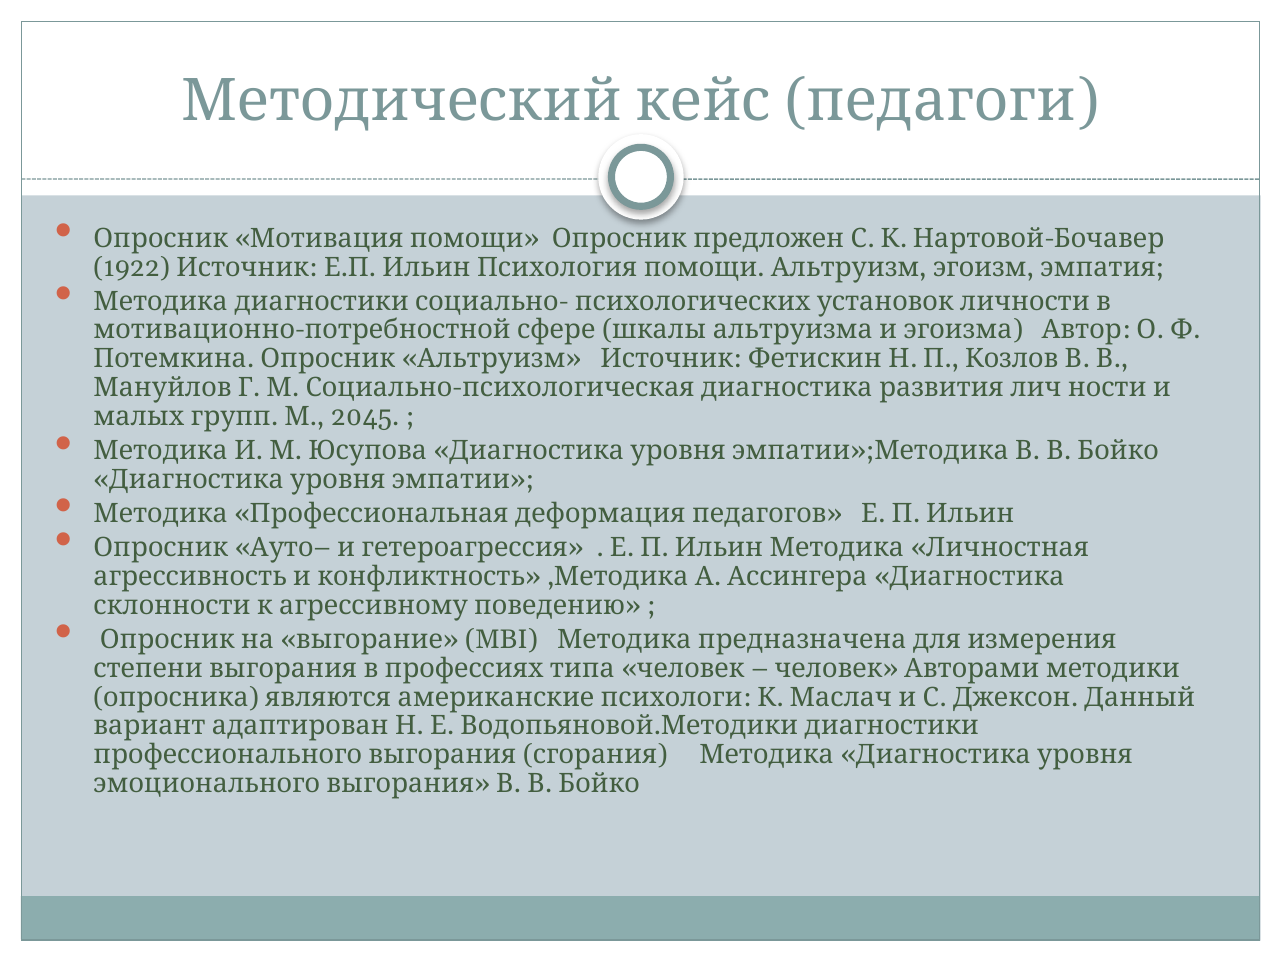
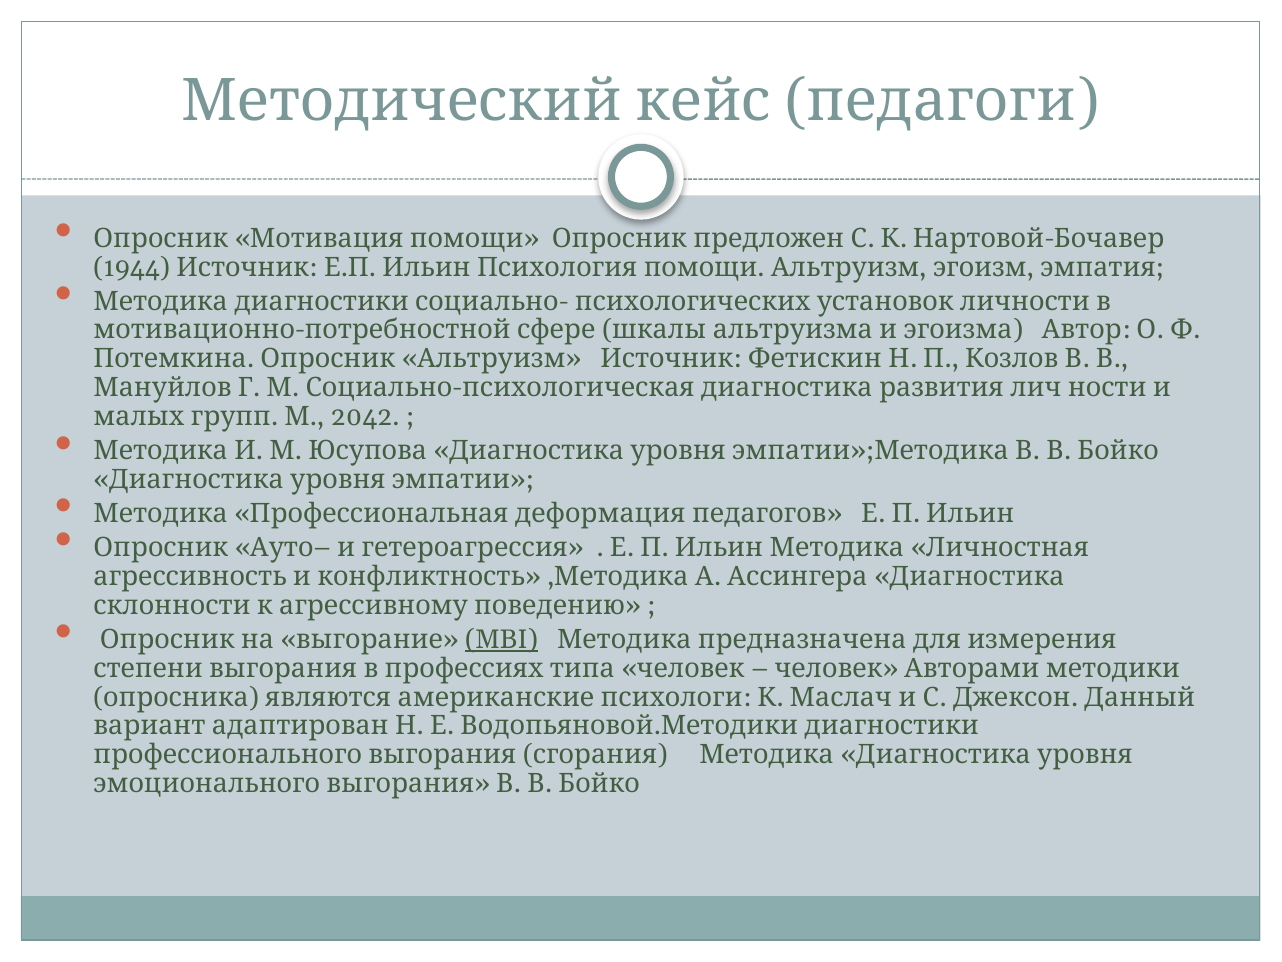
1922: 1922 -> 1944 (132, 267)
2045: 2045 -> 2042 (365, 417)
MBI underline: none -> present (502, 639)
